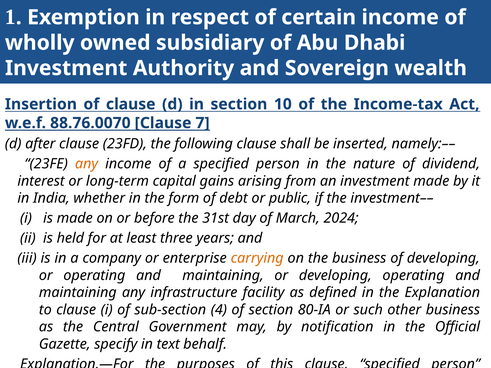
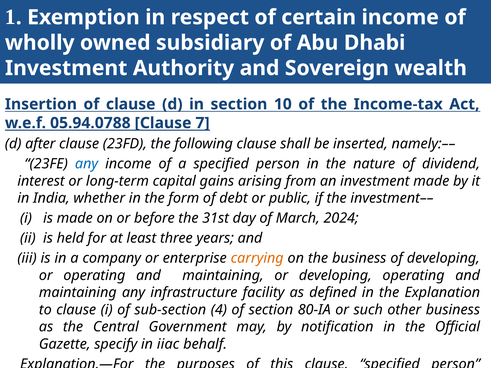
88.76.0070: 88.76.0070 -> 05.94.0788 (90, 123)
any colour: orange -> blue (87, 164)
text: text -> iiac (168, 344)
